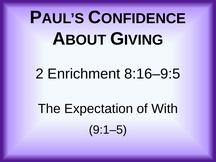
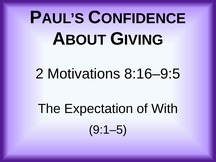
Enrichment: Enrichment -> Motivations (84, 74)
